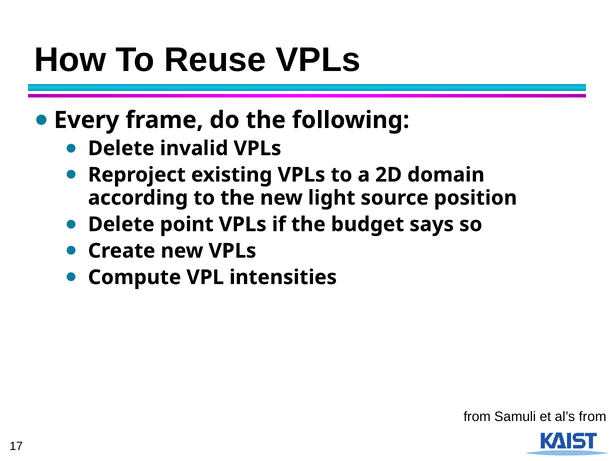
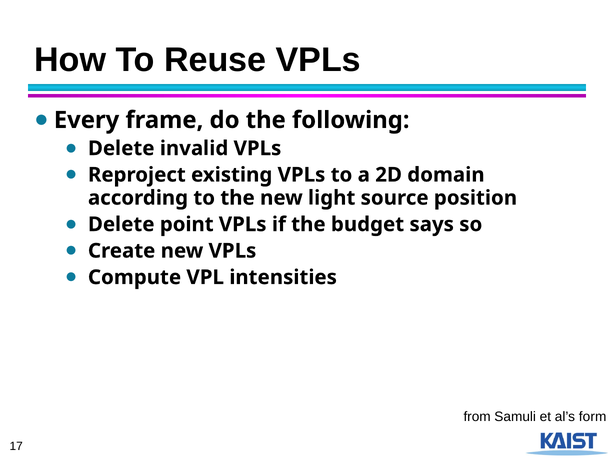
al’s from: from -> form (593, 416)
